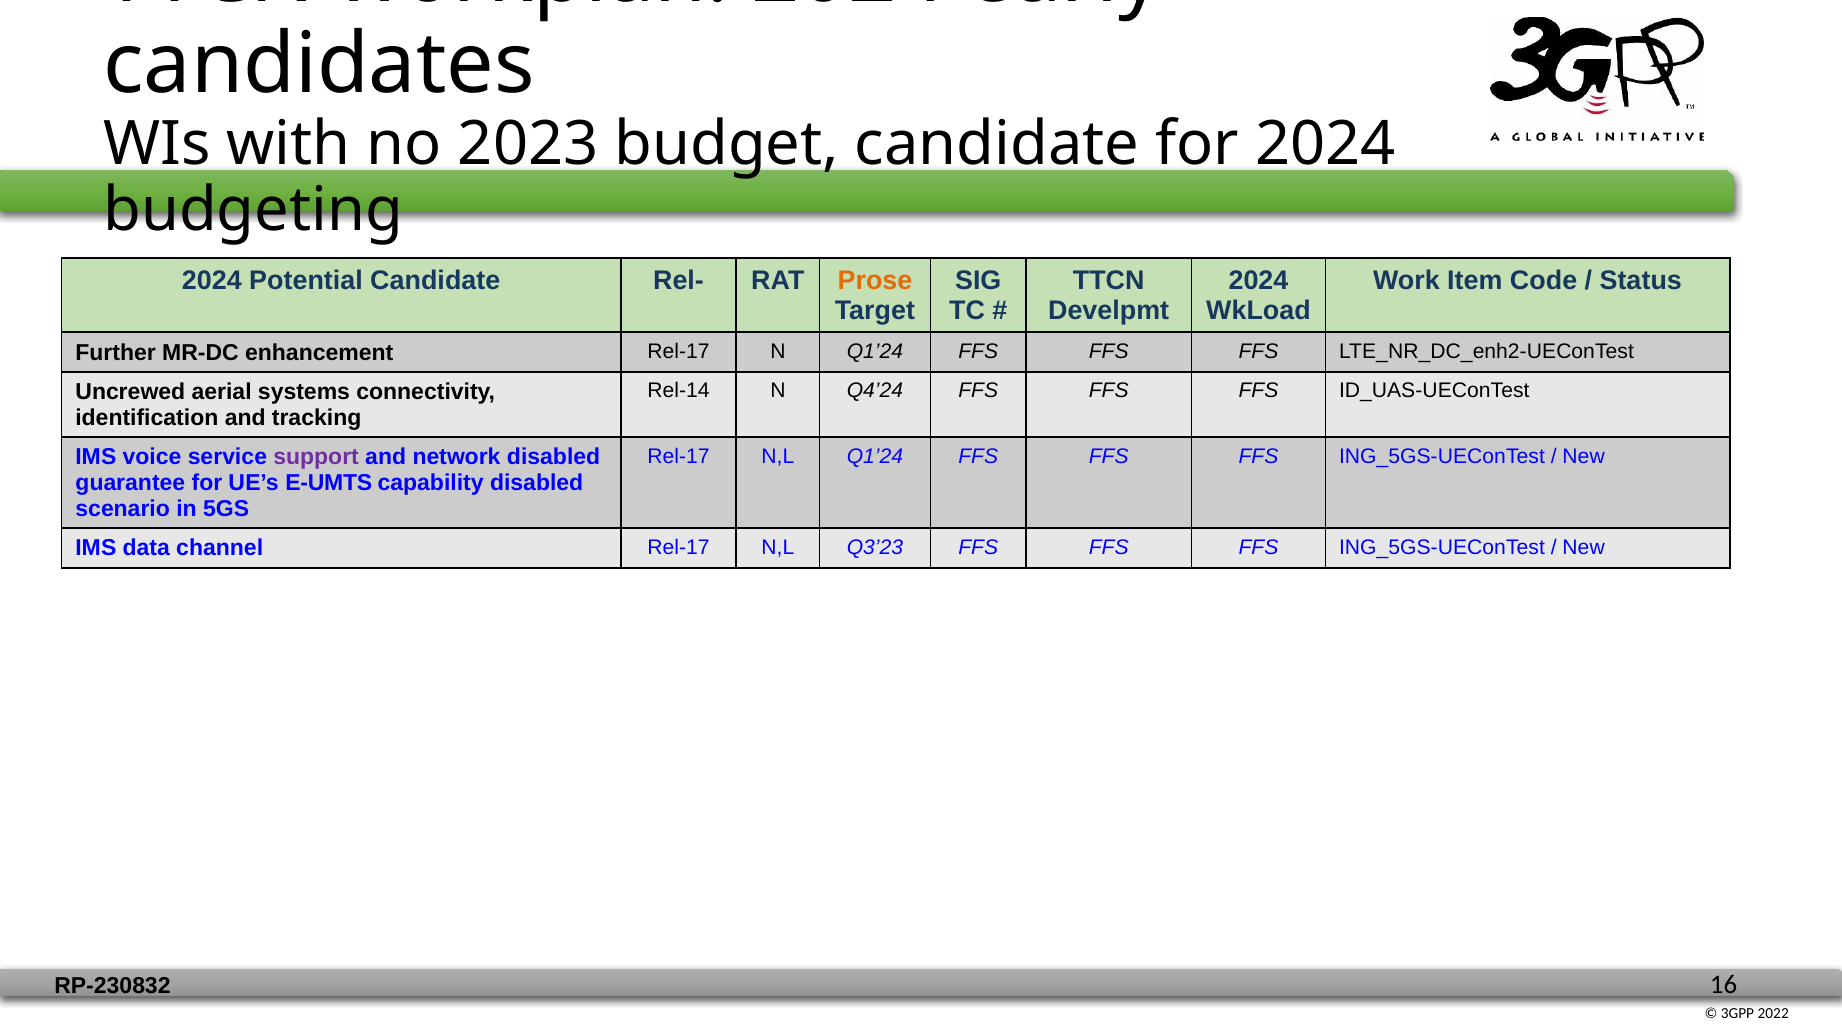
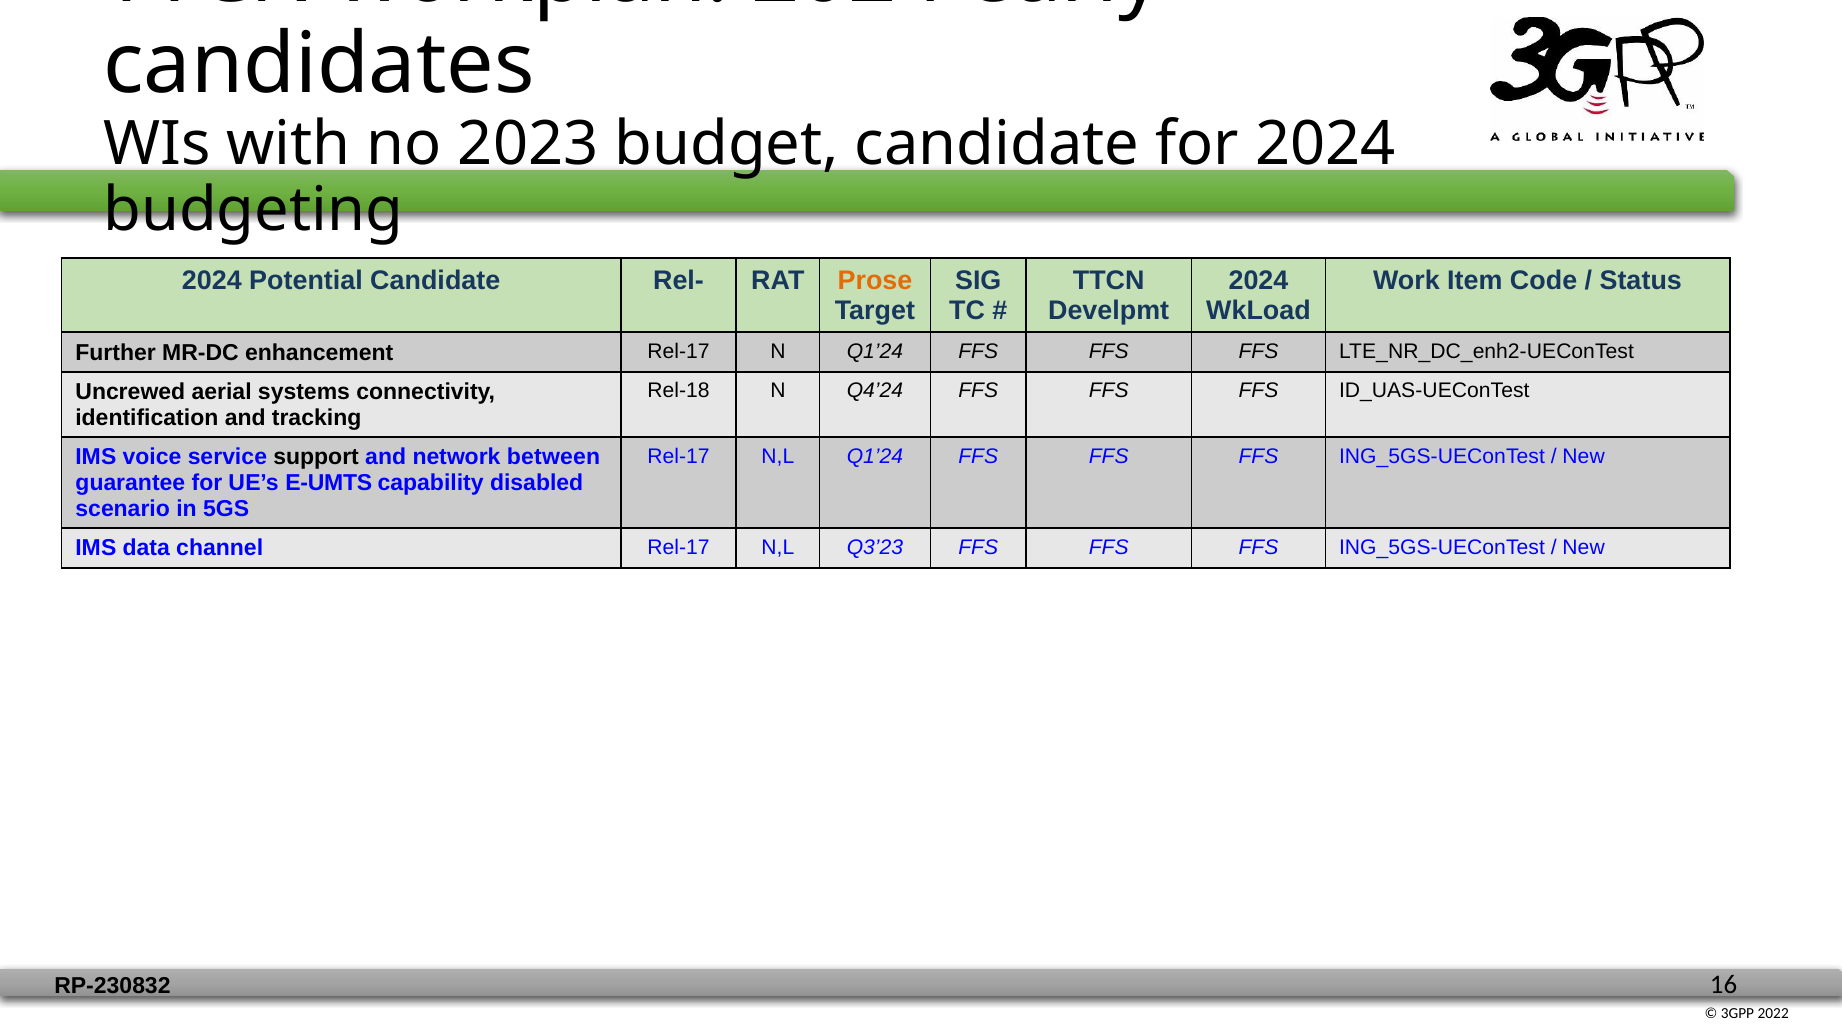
Rel-14: Rel-14 -> Rel-18 (678, 391)
support colour: purple -> black (316, 457)
network disabled: disabled -> between (554, 457)
